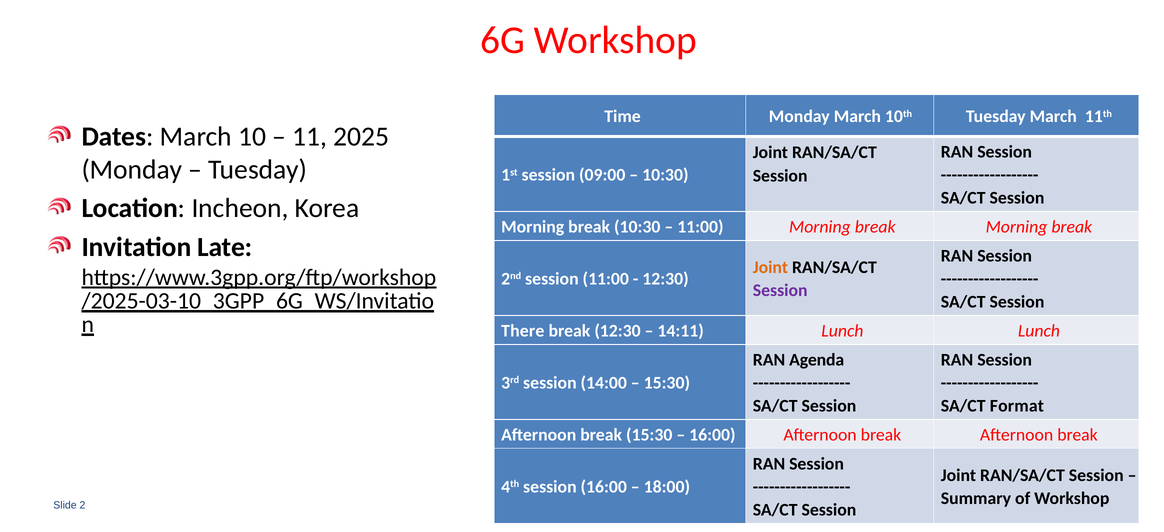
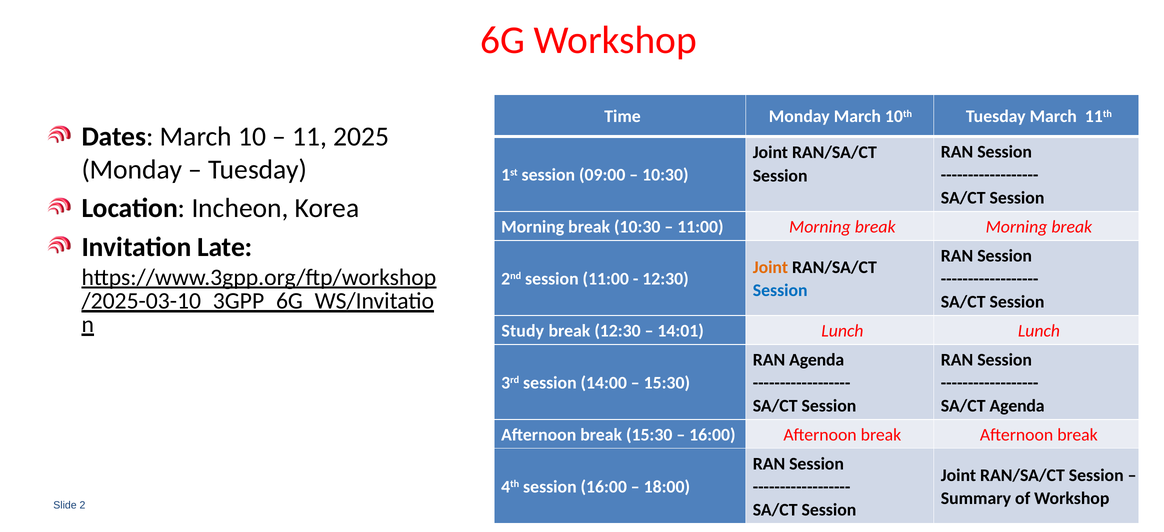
Session colour: purple -> blue (780, 291)
There: There -> Study (523, 331)
14:11: 14:11 -> 14:01 (681, 331)
SA/CT Format: Format -> Agenda (1017, 406)
